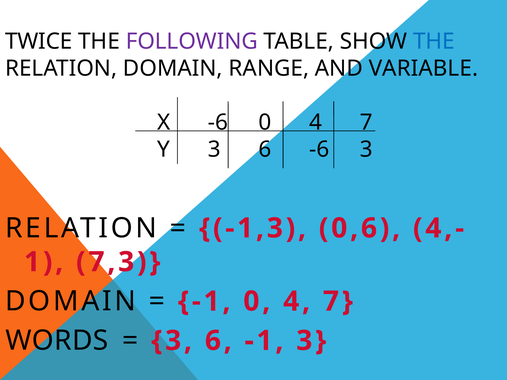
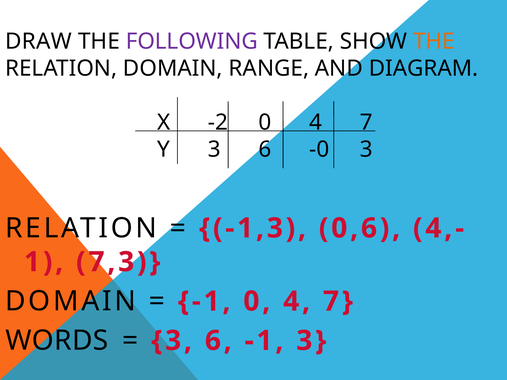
TWICE: TWICE -> DRAW (38, 41)
THE colour: blue -> orange (434, 41)
VARIABLE: VARIABLE -> DIAGRAM (423, 68)
X -6: -6 -> -2 (218, 123)
6 -6: -6 -> -0 (319, 150)
